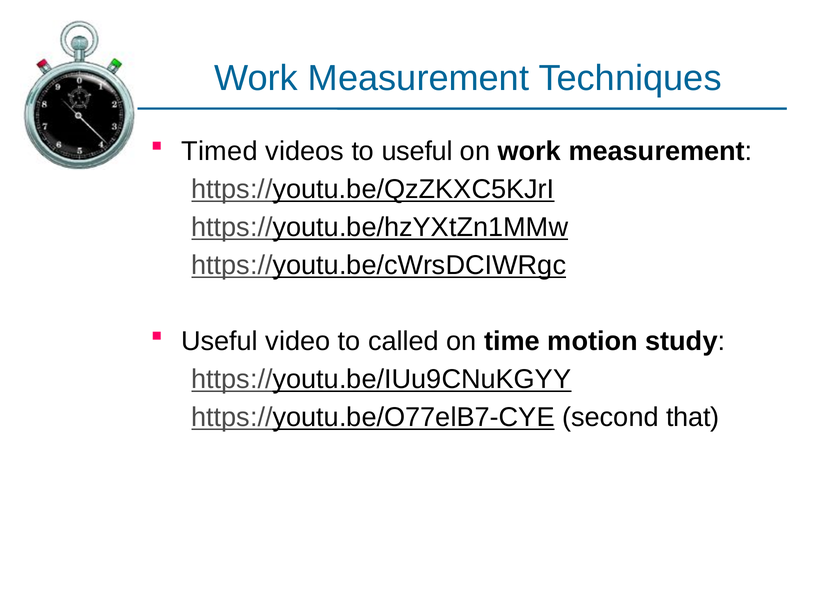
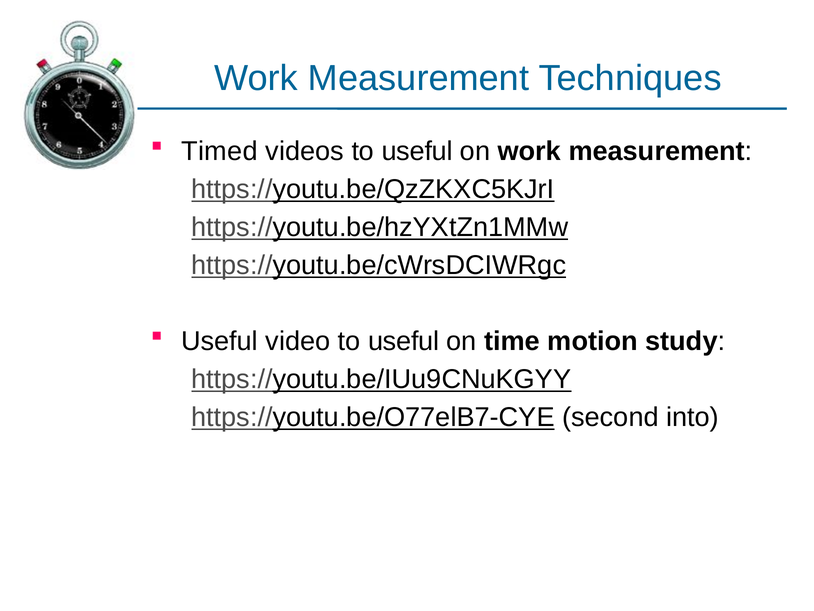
video to called: called -> useful (404, 341)
that: that -> into (693, 417)
